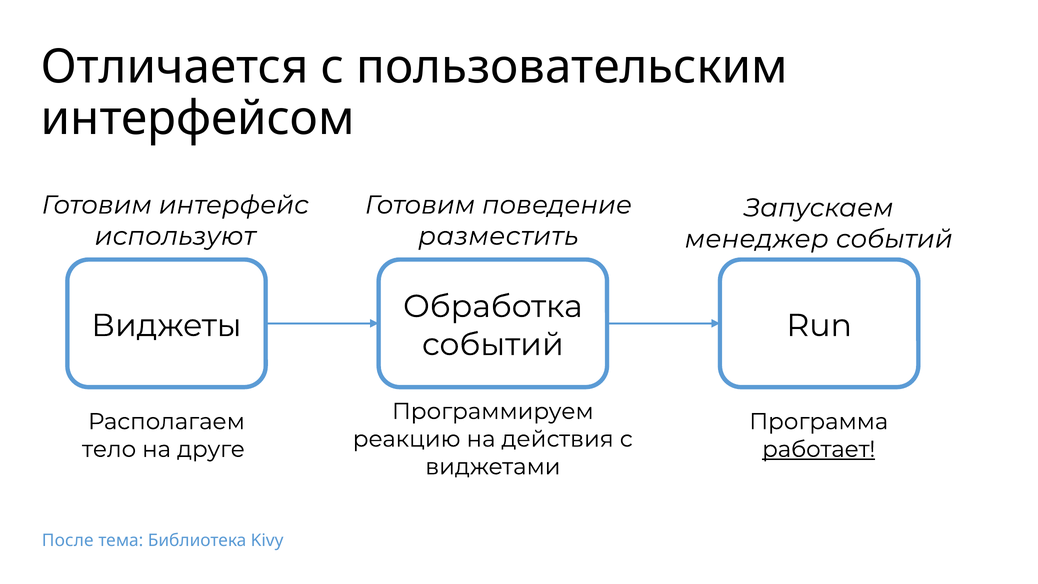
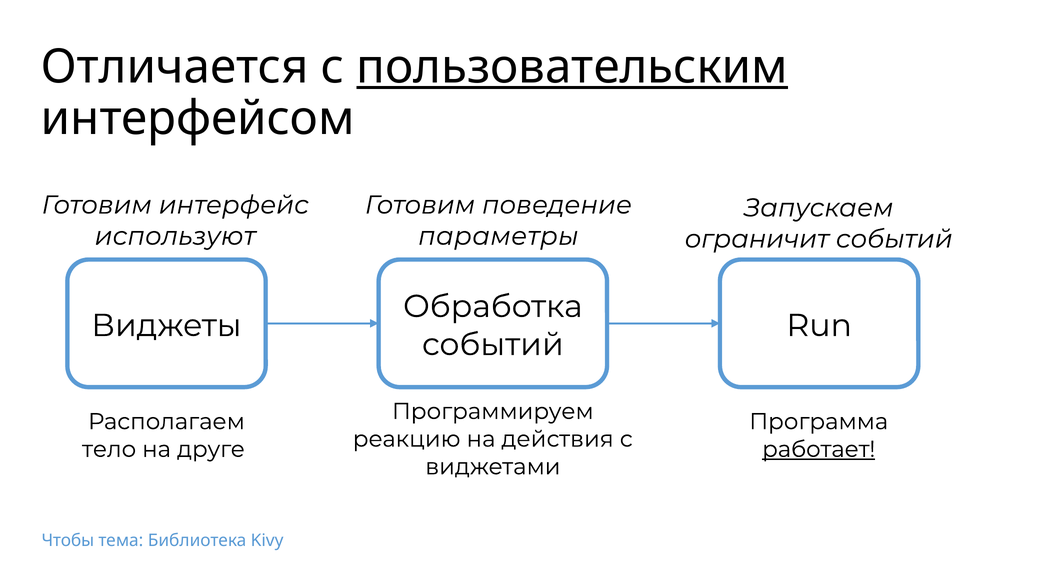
пользовательским underline: none -> present (572, 67)
разместить: разместить -> параметры (498, 236)
менеджер: менеджер -> ограничит (757, 239)
После: После -> Чтобы (68, 541)
